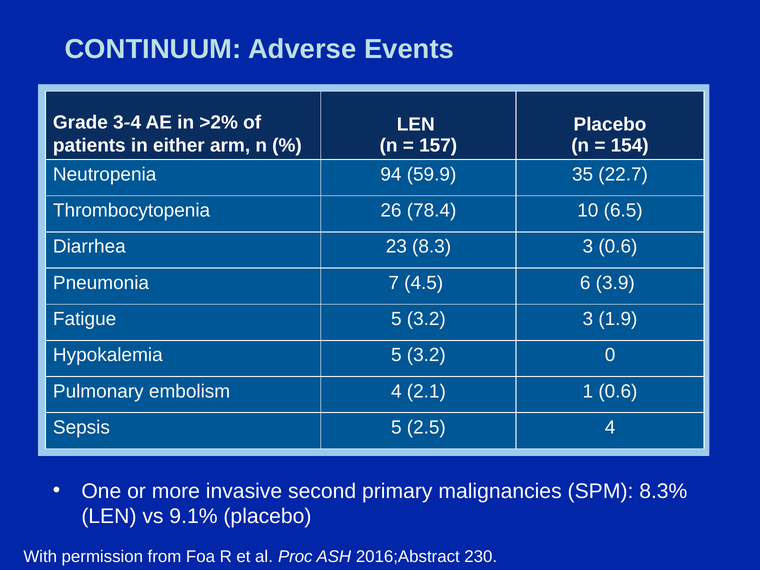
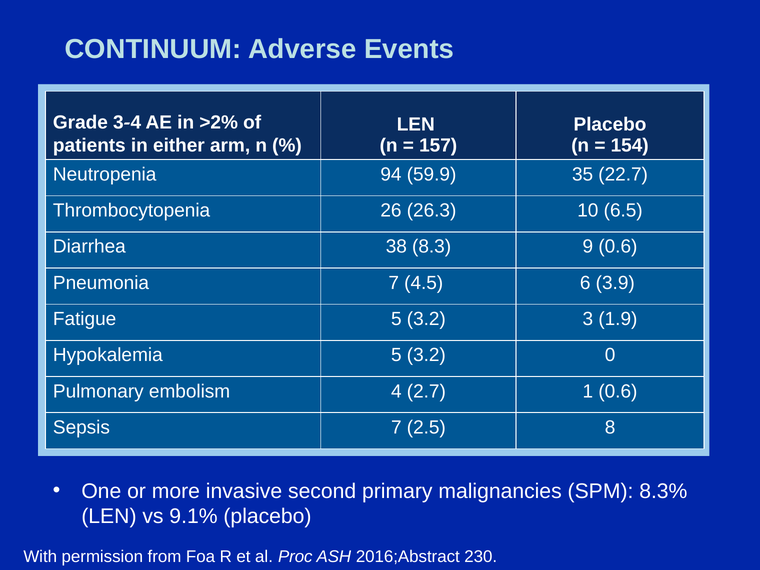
78.4: 78.4 -> 26.3 (432, 211)
23: 23 -> 38 (396, 247)
8.3 3: 3 -> 9 (588, 247)
2.1: 2.1 -> 2.7 (426, 391)
Sepsis 5: 5 -> 7 (396, 427)
2.5 4: 4 -> 8 (610, 427)
